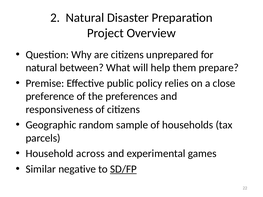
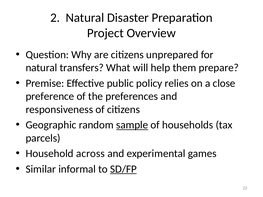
between: between -> transfers (82, 68)
sample underline: none -> present (132, 125)
negative: negative -> informal (77, 169)
